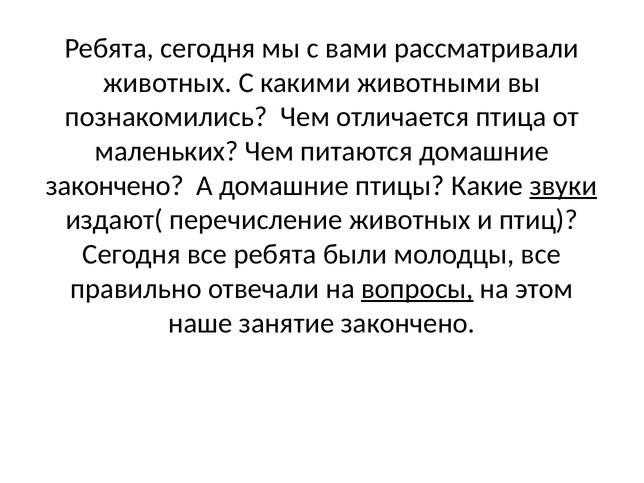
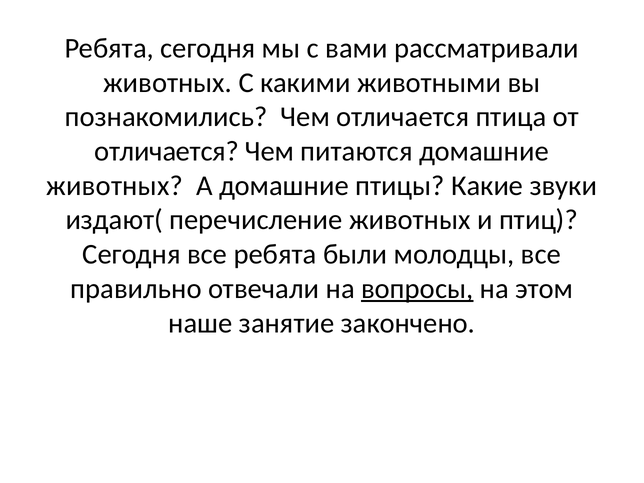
маленьких: маленьких -> отличается (167, 151)
закончено: закончено -> животных (115, 186)
звуки underline: present -> none (563, 186)
